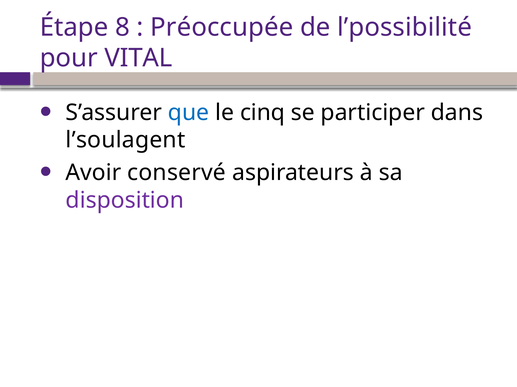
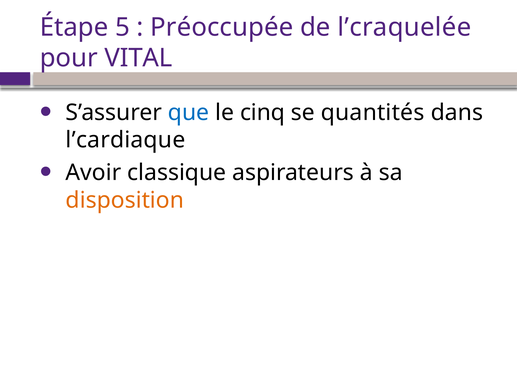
8: 8 -> 5 (123, 27)
l’possibilité: l’possibilité -> l’craquelée (404, 27)
participer: participer -> quantités (373, 113)
l’soulagent: l’soulagent -> l’cardiaque (126, 140)
conservé: conservé -> classique (177, 173)
disposition colour: purple -> orange (125, 201)
